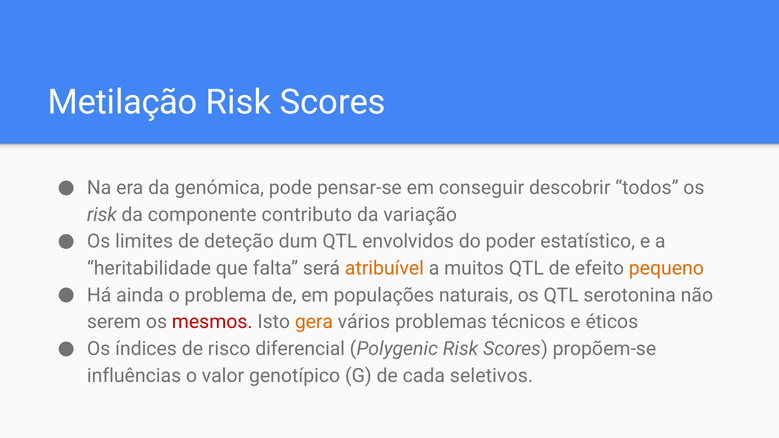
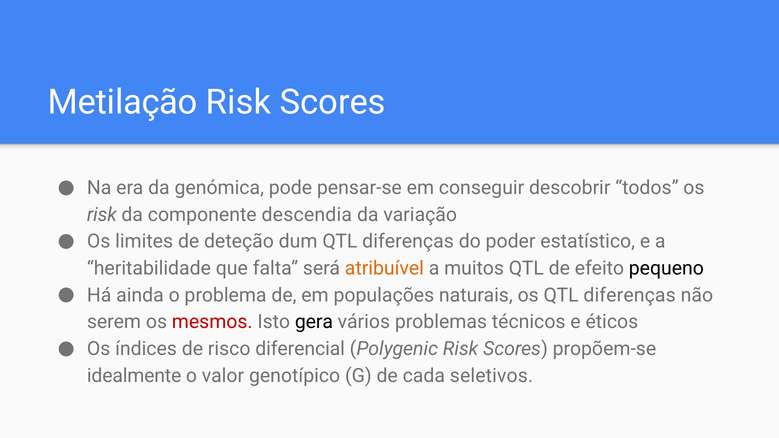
contributo: contributo -> descendia (307, 215)
dum QTL envolvidos: envolvidos -> diferenças (408, 242)
pequeno colour: orange -> black (666, 268)
os QTL serotonina: serotonina -> diferenças (630, 295)
gera colour: orange -> black (314, 322)
influências: influências -> idealmente (134, 376)
